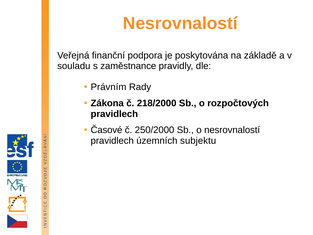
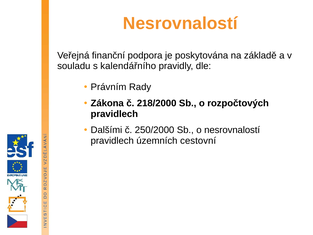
zaměstnance: zaměstnance -> kalendářního (128, 66)
Časové: Časové -> Dalšími (106, 130)
subjektu: subjektu -> cestovní (198, 140)
